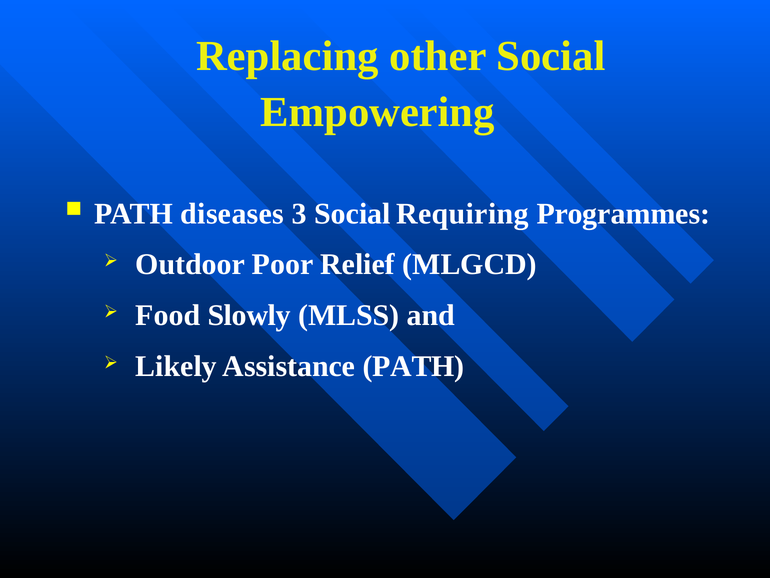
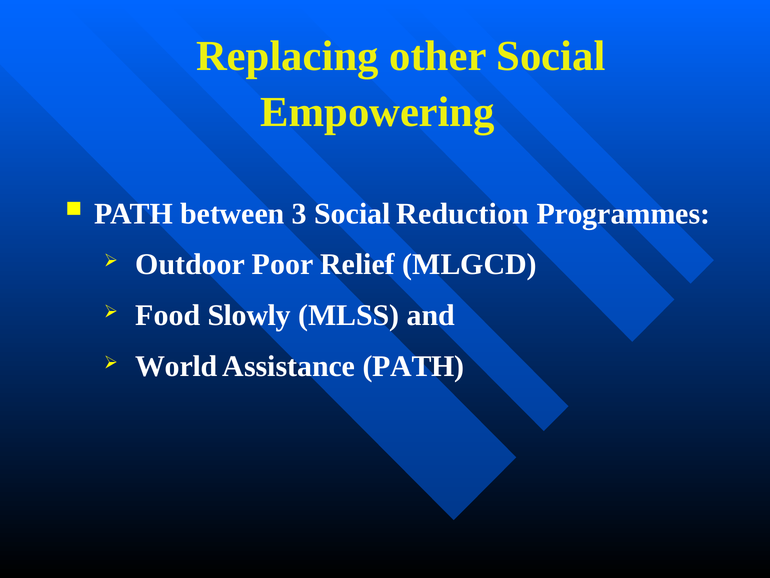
diseases: diseases -> between (232, 213)
Requiring: Requiring -> Reduction (463, 213)
Likely: Likely -> World (176, 366)
